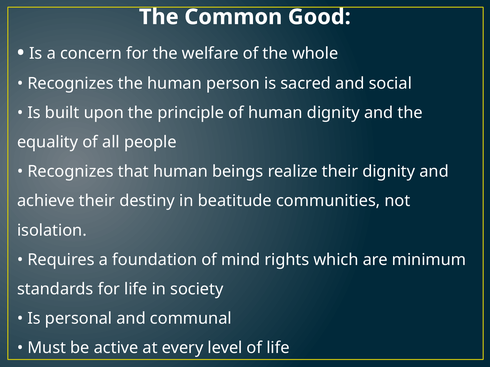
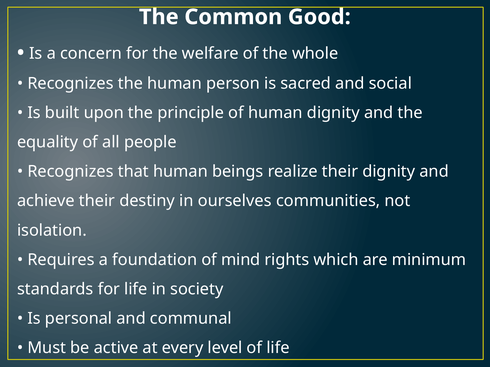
beatitude: beatitude -> ourselves (235, 201)
